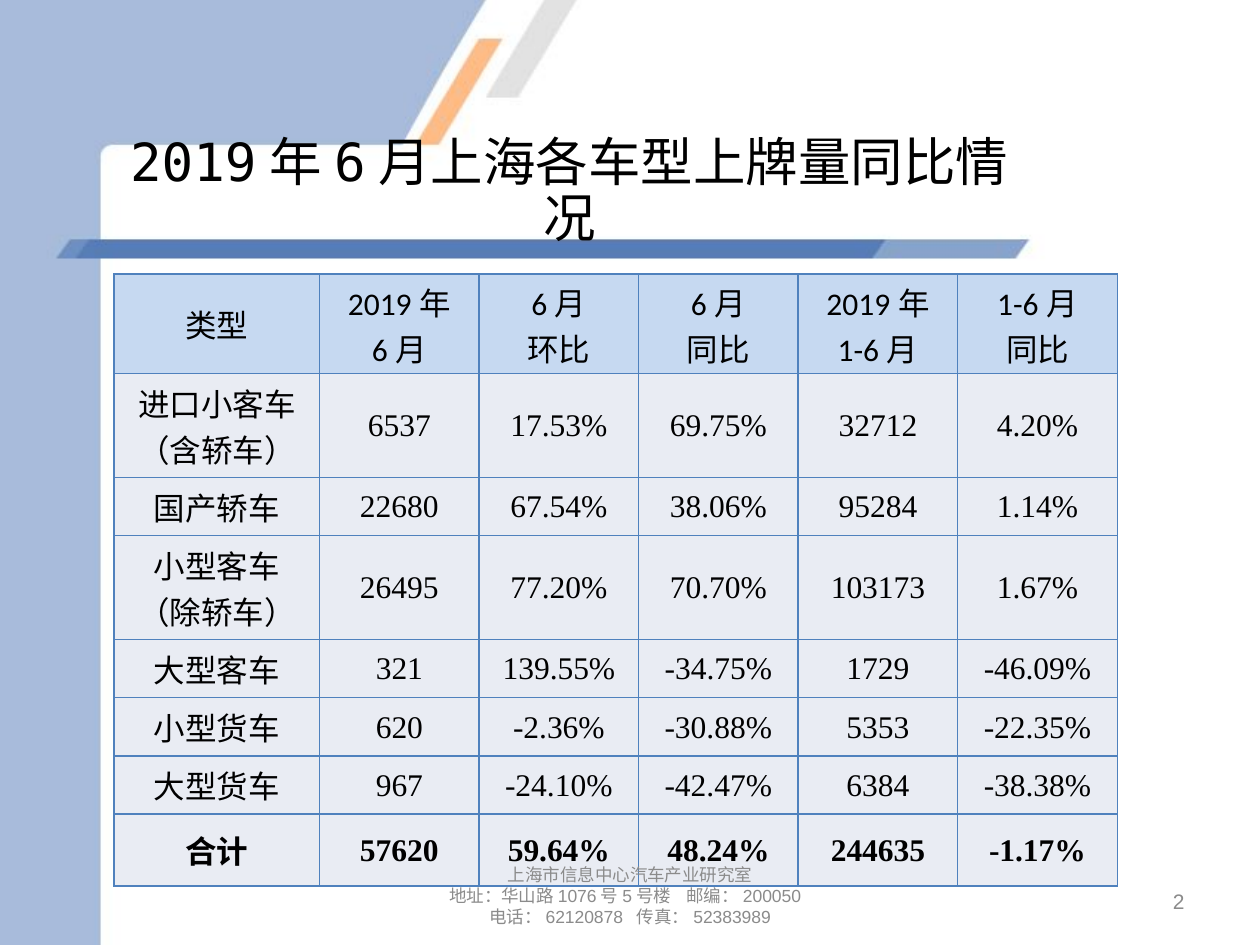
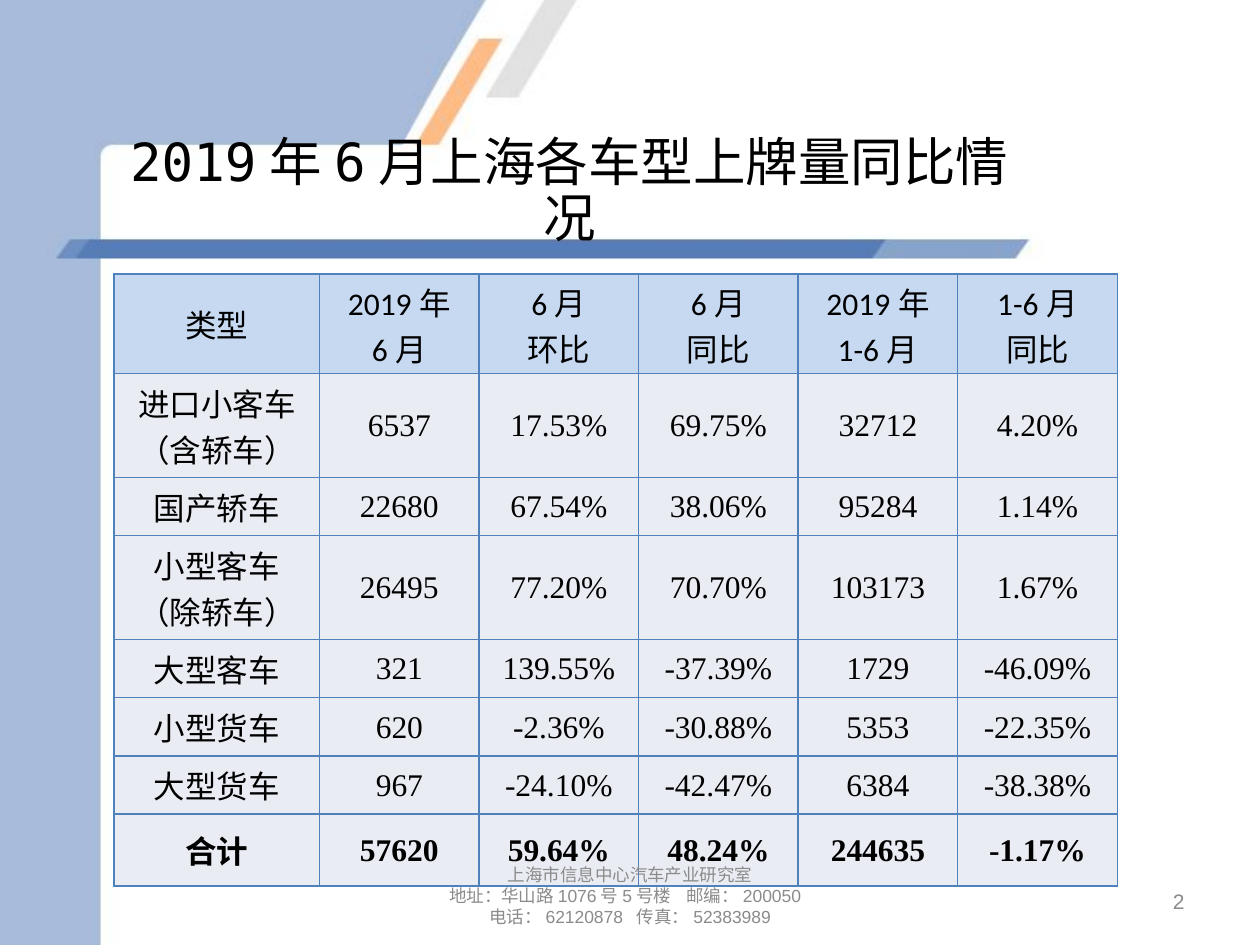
-34.75%: -34.75% -> -37.39% (718, 670)
